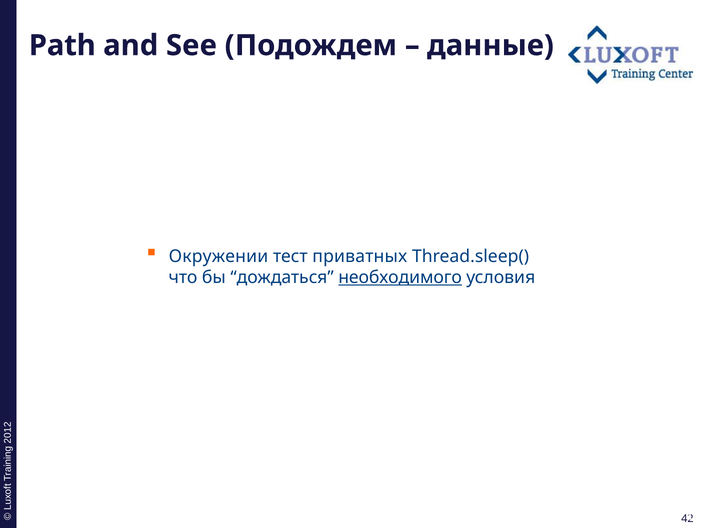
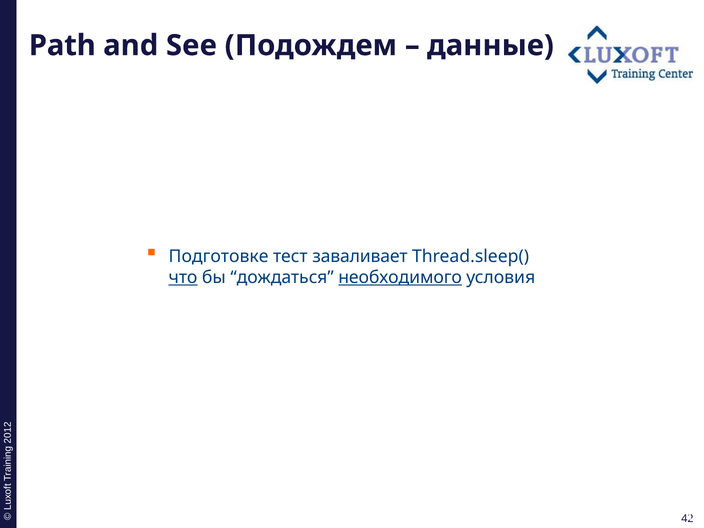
Окружении: Окружении -> Подготовке (219, 256)
приватных: приватных -> заваливает (360, 256)
что underline: none -> present (183, 277)
